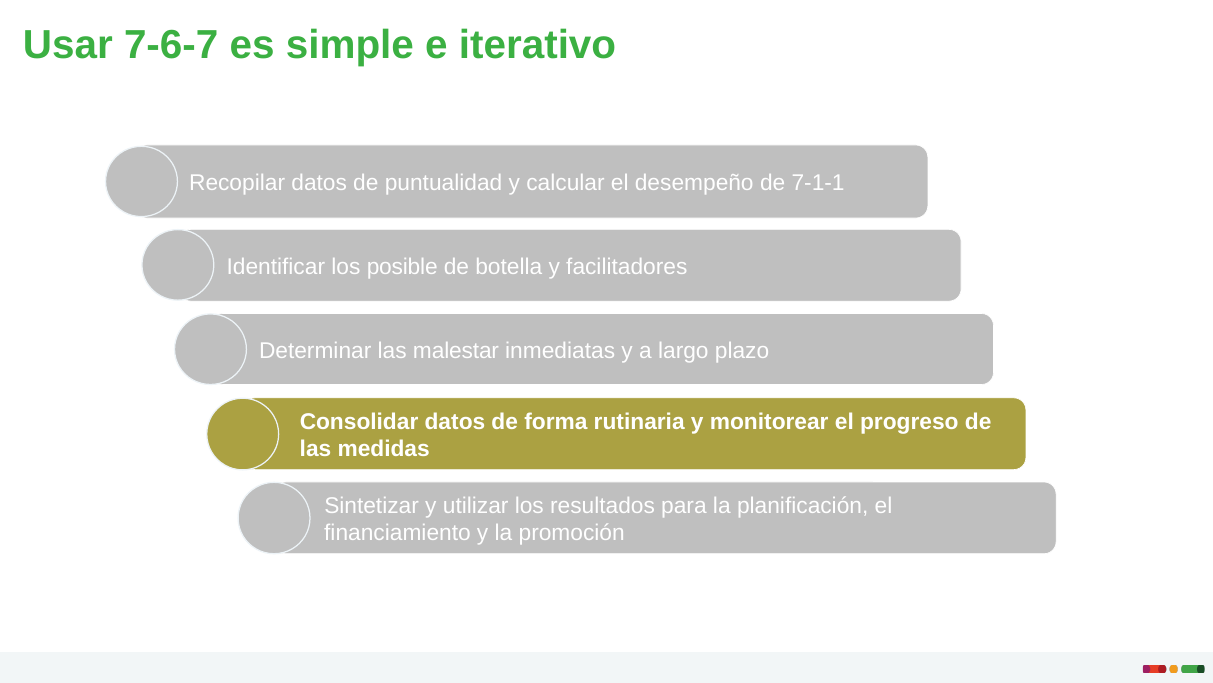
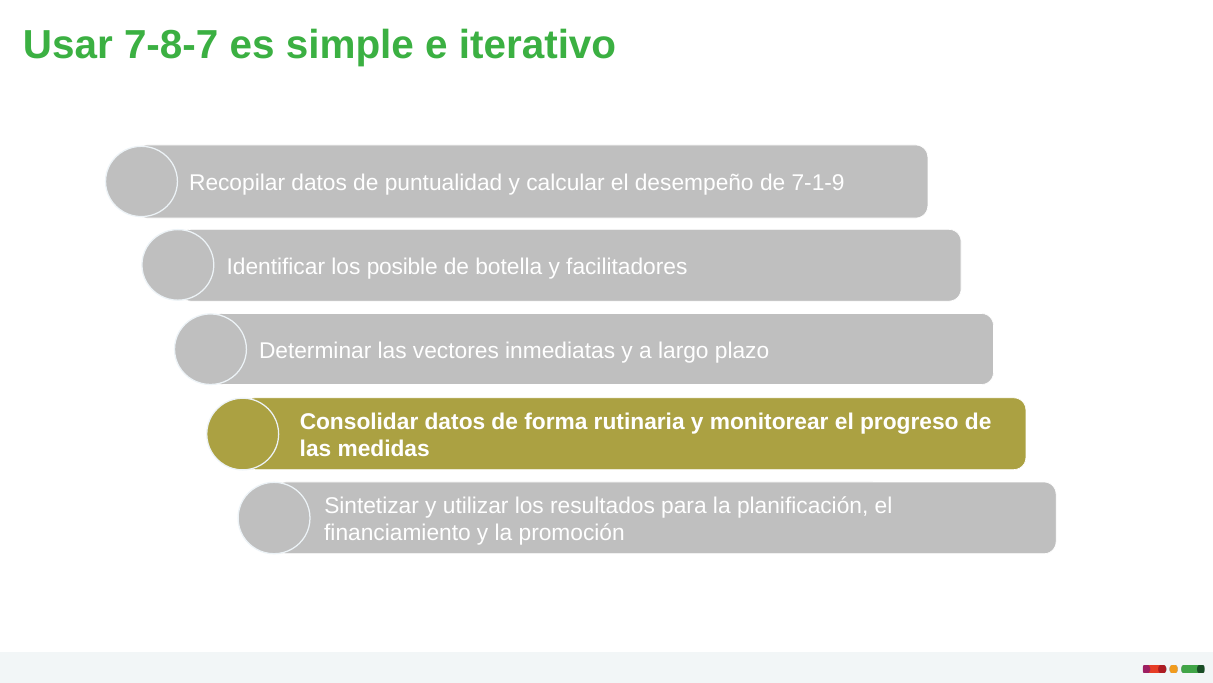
7-6-7: 7-6-7 -> 7-8-7 (171, 45)
7-1-1: 7-1-1 -> 7-1-9 (818, 183)
malestar: malestar -> vectores (456, 350)
